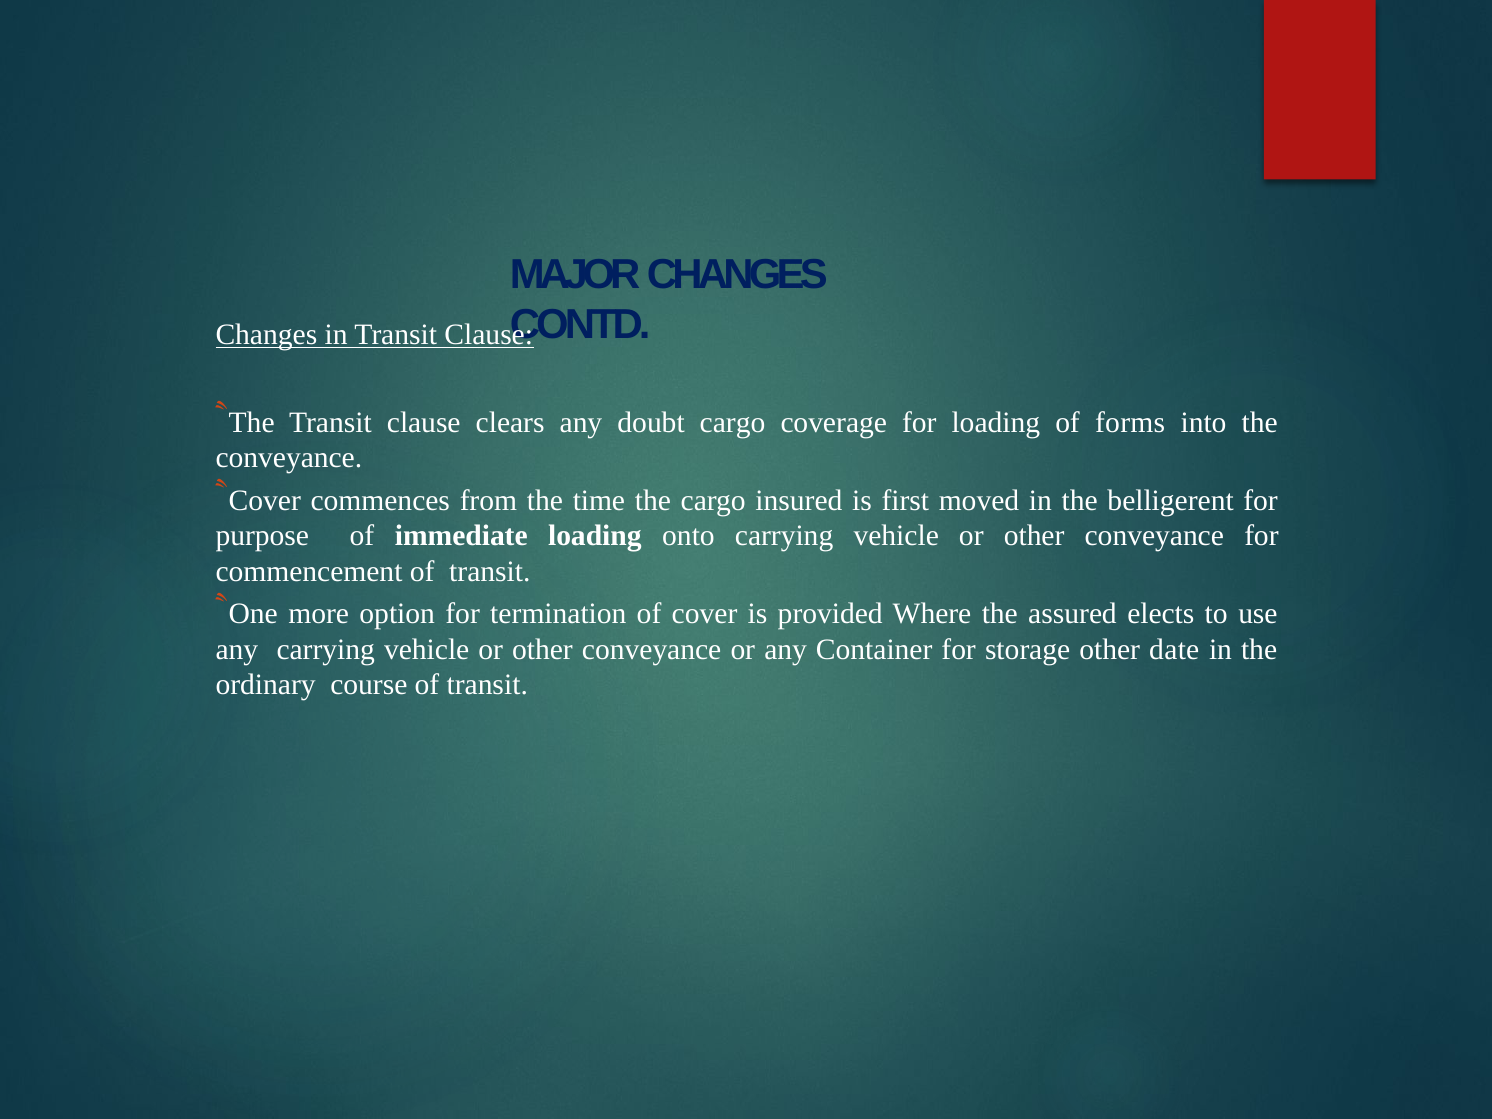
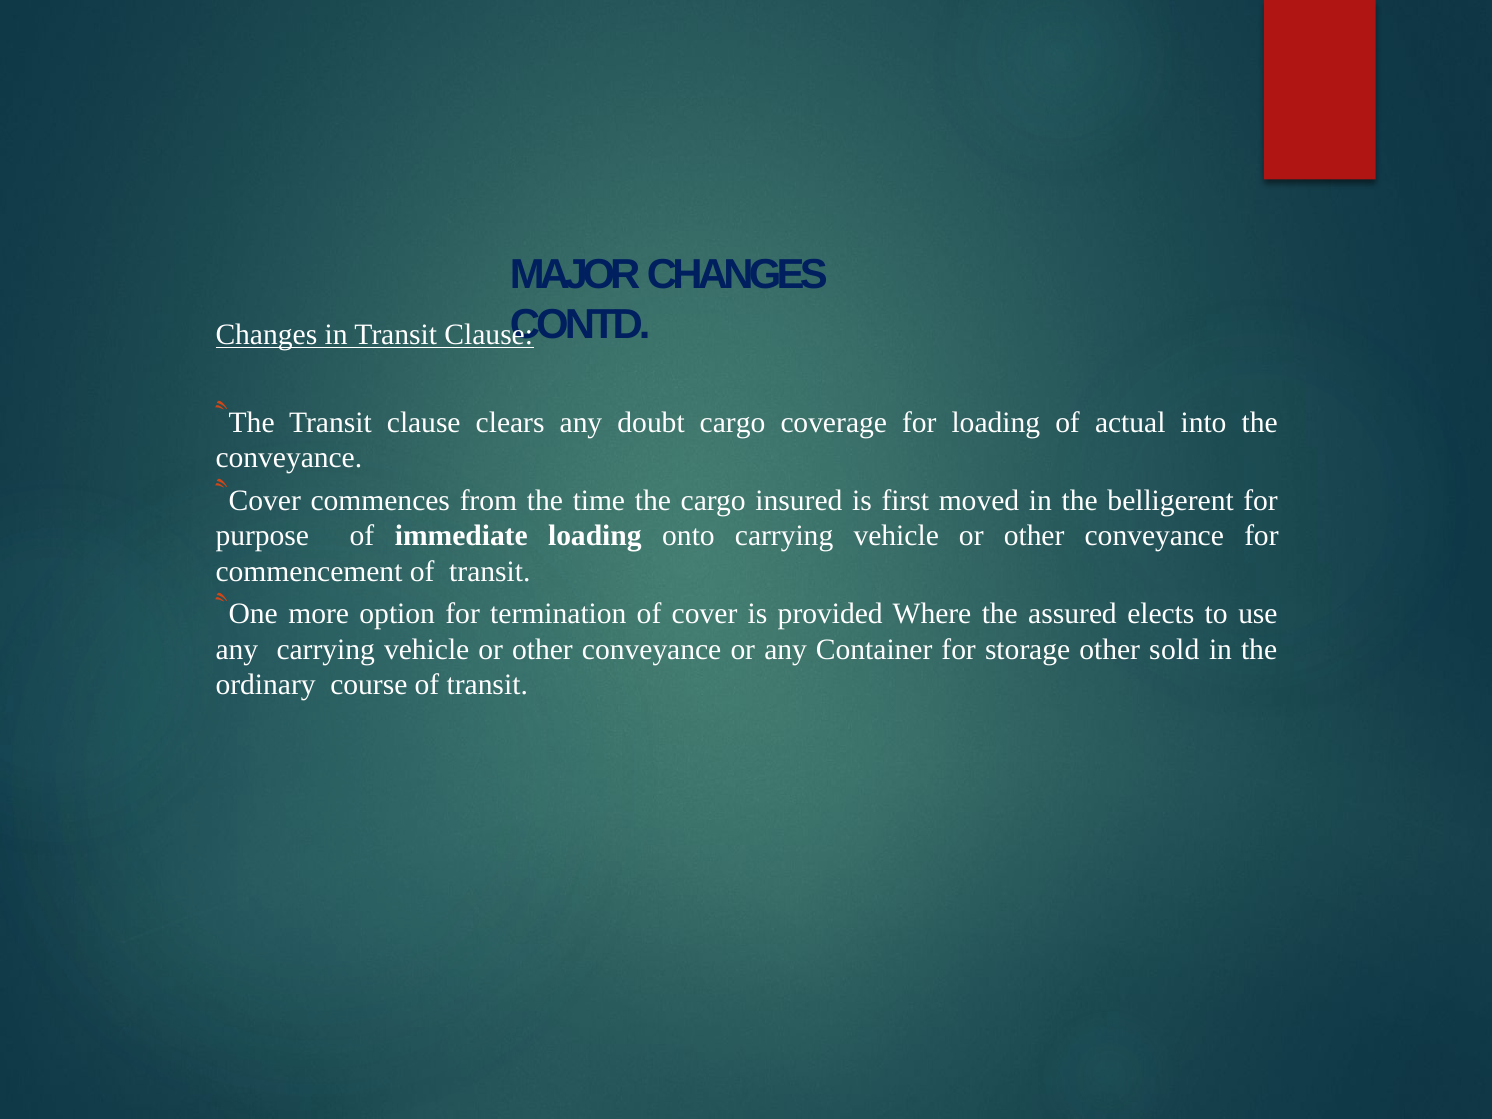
forms: forms -> actual (1130, 422)
date: date -> sold (1174, 649)
